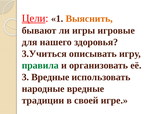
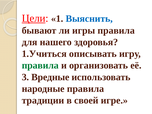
Выяснить colour: orange -> blue (89, 19)
игры игровые: игровые -> правила (116, 30)
3.Учиться: 3.Учиться -> 1.Учиться (44, 54)
народные вредные: вредные -> правила (86, 89)
